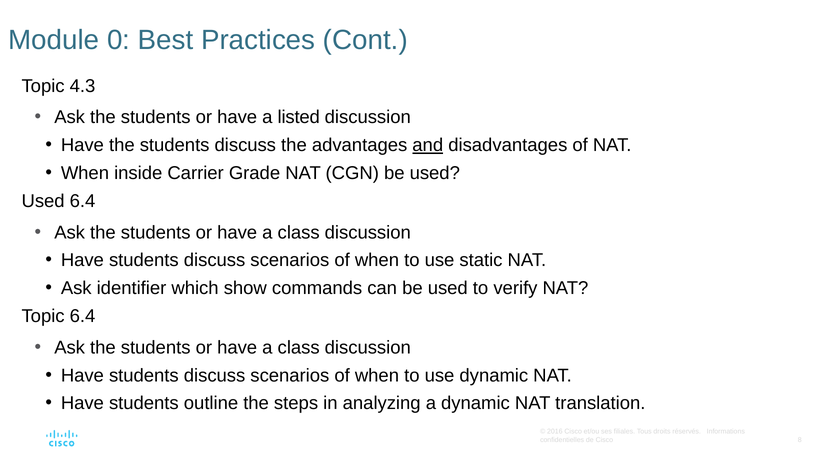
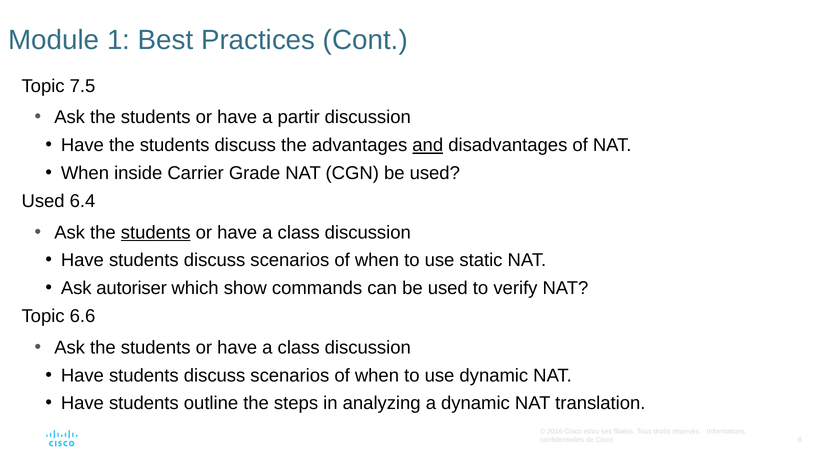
0: 0 -> 1 (119, 40)
4.3: 4.3 -> 7.5 (83, 86)
listed: listed -> partir (299, 117)
students underline: none -> present (156, 232)
identifier: identifier -> autoriser (132, 288)
Topic 6.4: 6.4 -> 6.6 (83, 316)
